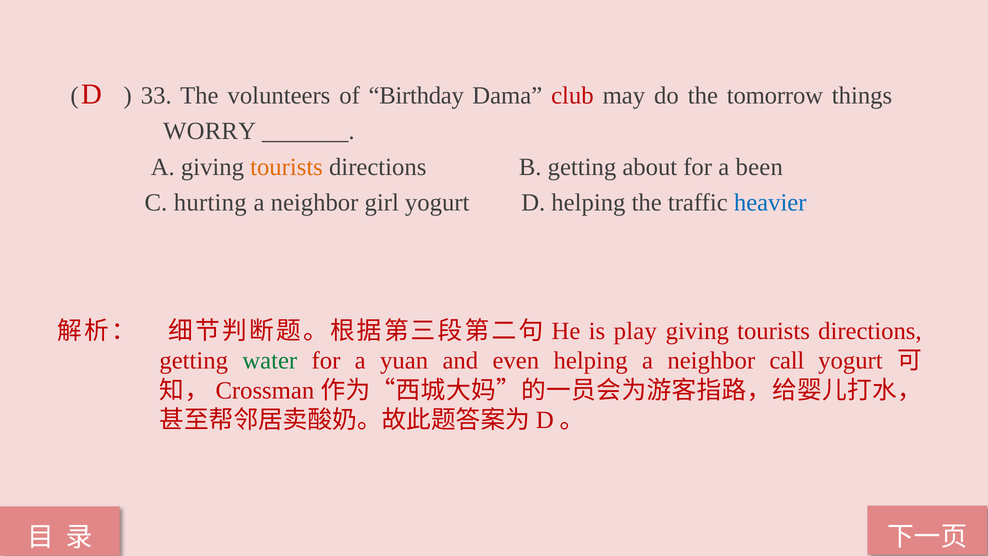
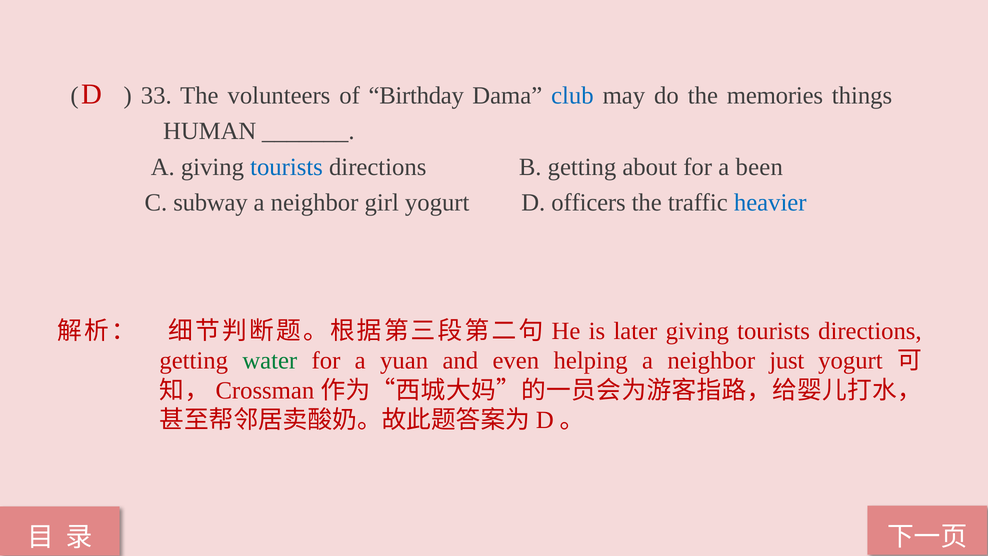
club colour: red -> blue (572, 96)
tomorrow: tomorrow -> memories (775, 96)
WORRY: WORRY -> HUMAN (210, 131)
tourists colour: orange -> blue (287, 167)
hurting: hurting -> subway (210, 202)
D helping: helping -> officers (589, 202)
play: play -> later (635, 331)
call: call -> just (787, 361)
